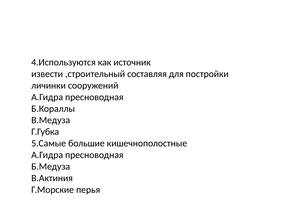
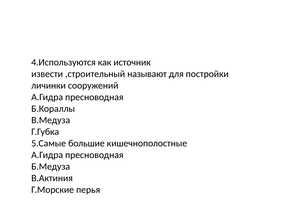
составляя: составляя -> называют (147, 74)
